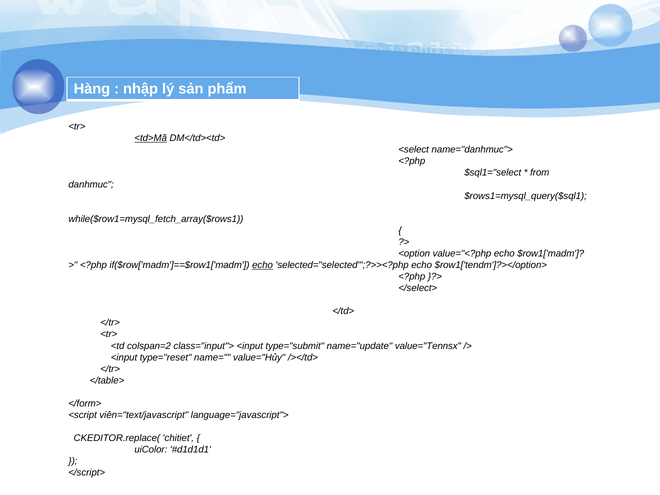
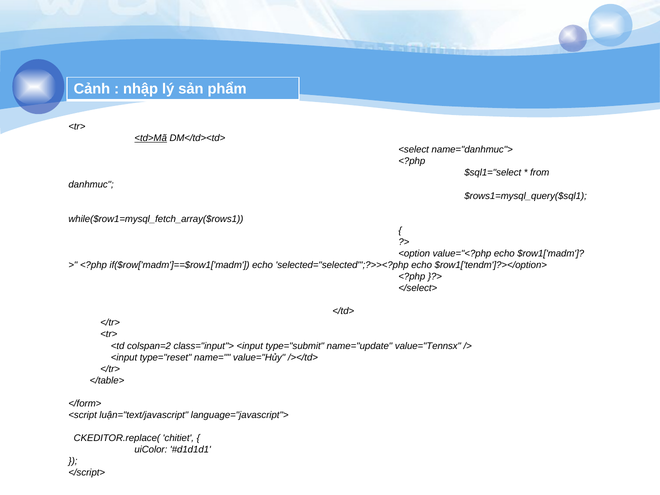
Hàng: Hàng -> Cảnh (92, 89)
echo underline: present -> none (263, 265)
viên="text/javascript: viên="text/javascript -> luận="text/javascript (144, 415)
